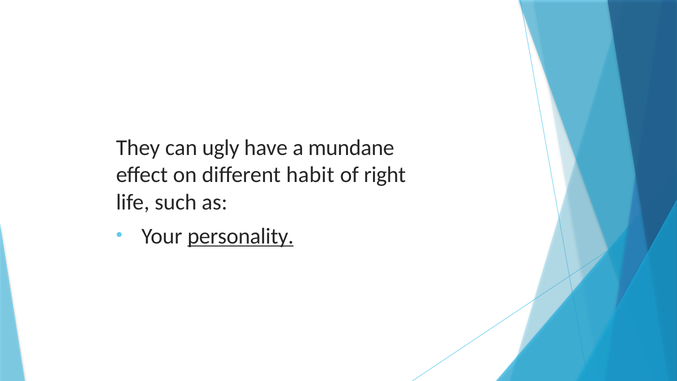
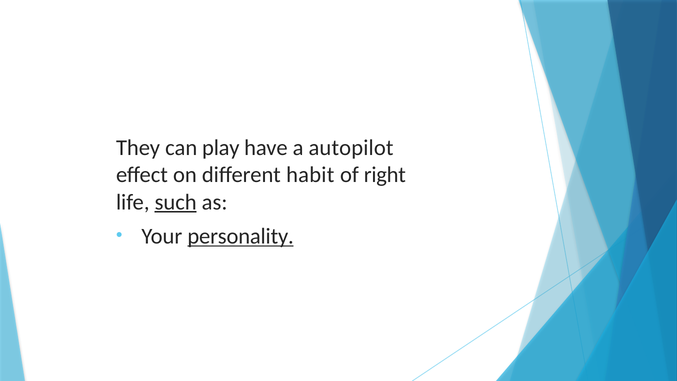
ugly: ugly -> play (221, 148)
mundane: mundane -> autopilot (351, 148)
such underline: none -> present (176, 202)
